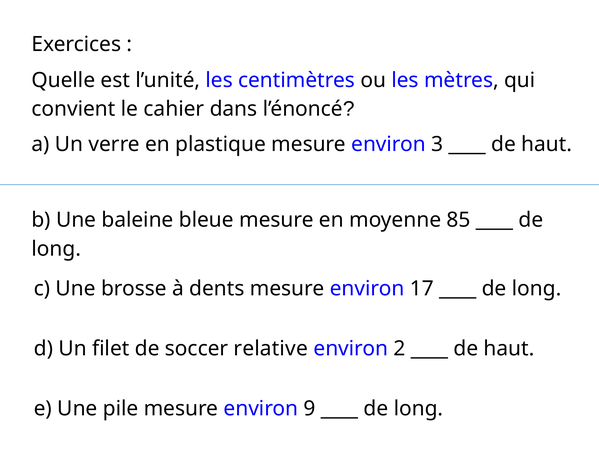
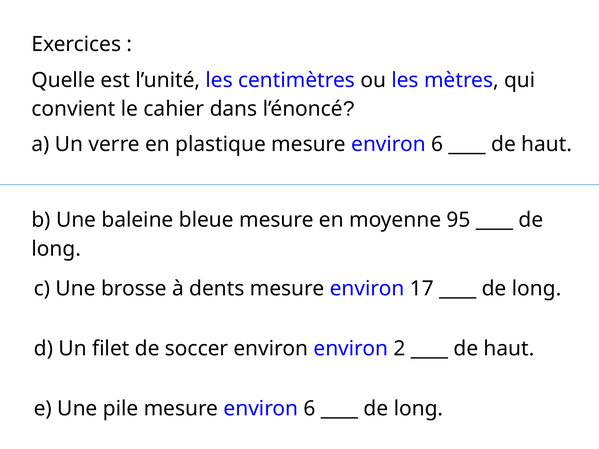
plastique mesure environ 3: 3 -> 6 (437, 144)
85: 85 -> 95 (459, 220)
soccer relative: relative -> environ (271, 349)
pile mesure environ 9: 9 -> 6 (310, 409)
